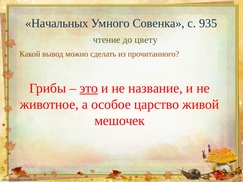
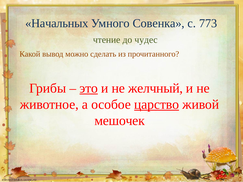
935: 935 -> 773 (208, 23)
цвету: цвету -> чудес (146, 40)
название: название -> желчный (155, 88)
царство underline: none -> present (157, 105)
